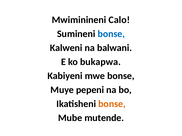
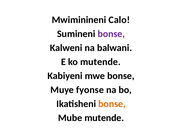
bonse colour: blue -> purple (111, 34)
ko bukapwa: bukapwa -> mutende (100, 62)
pepeni: pepeni -> fyonse (90, 90)
